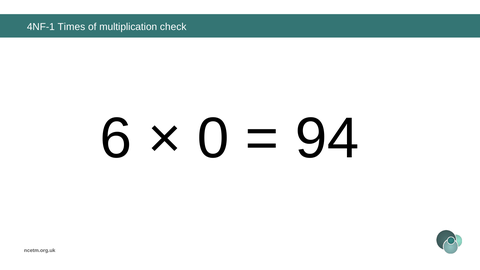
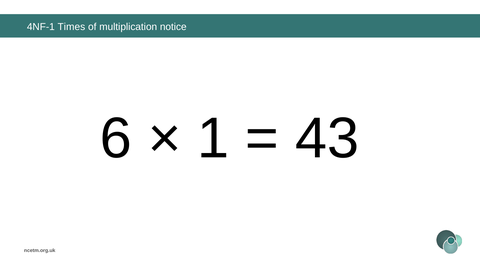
check: check -> notice (173, 27)
0: 0 -> 1 (213, 139)
94: 94 -> 43 (327, 139)
